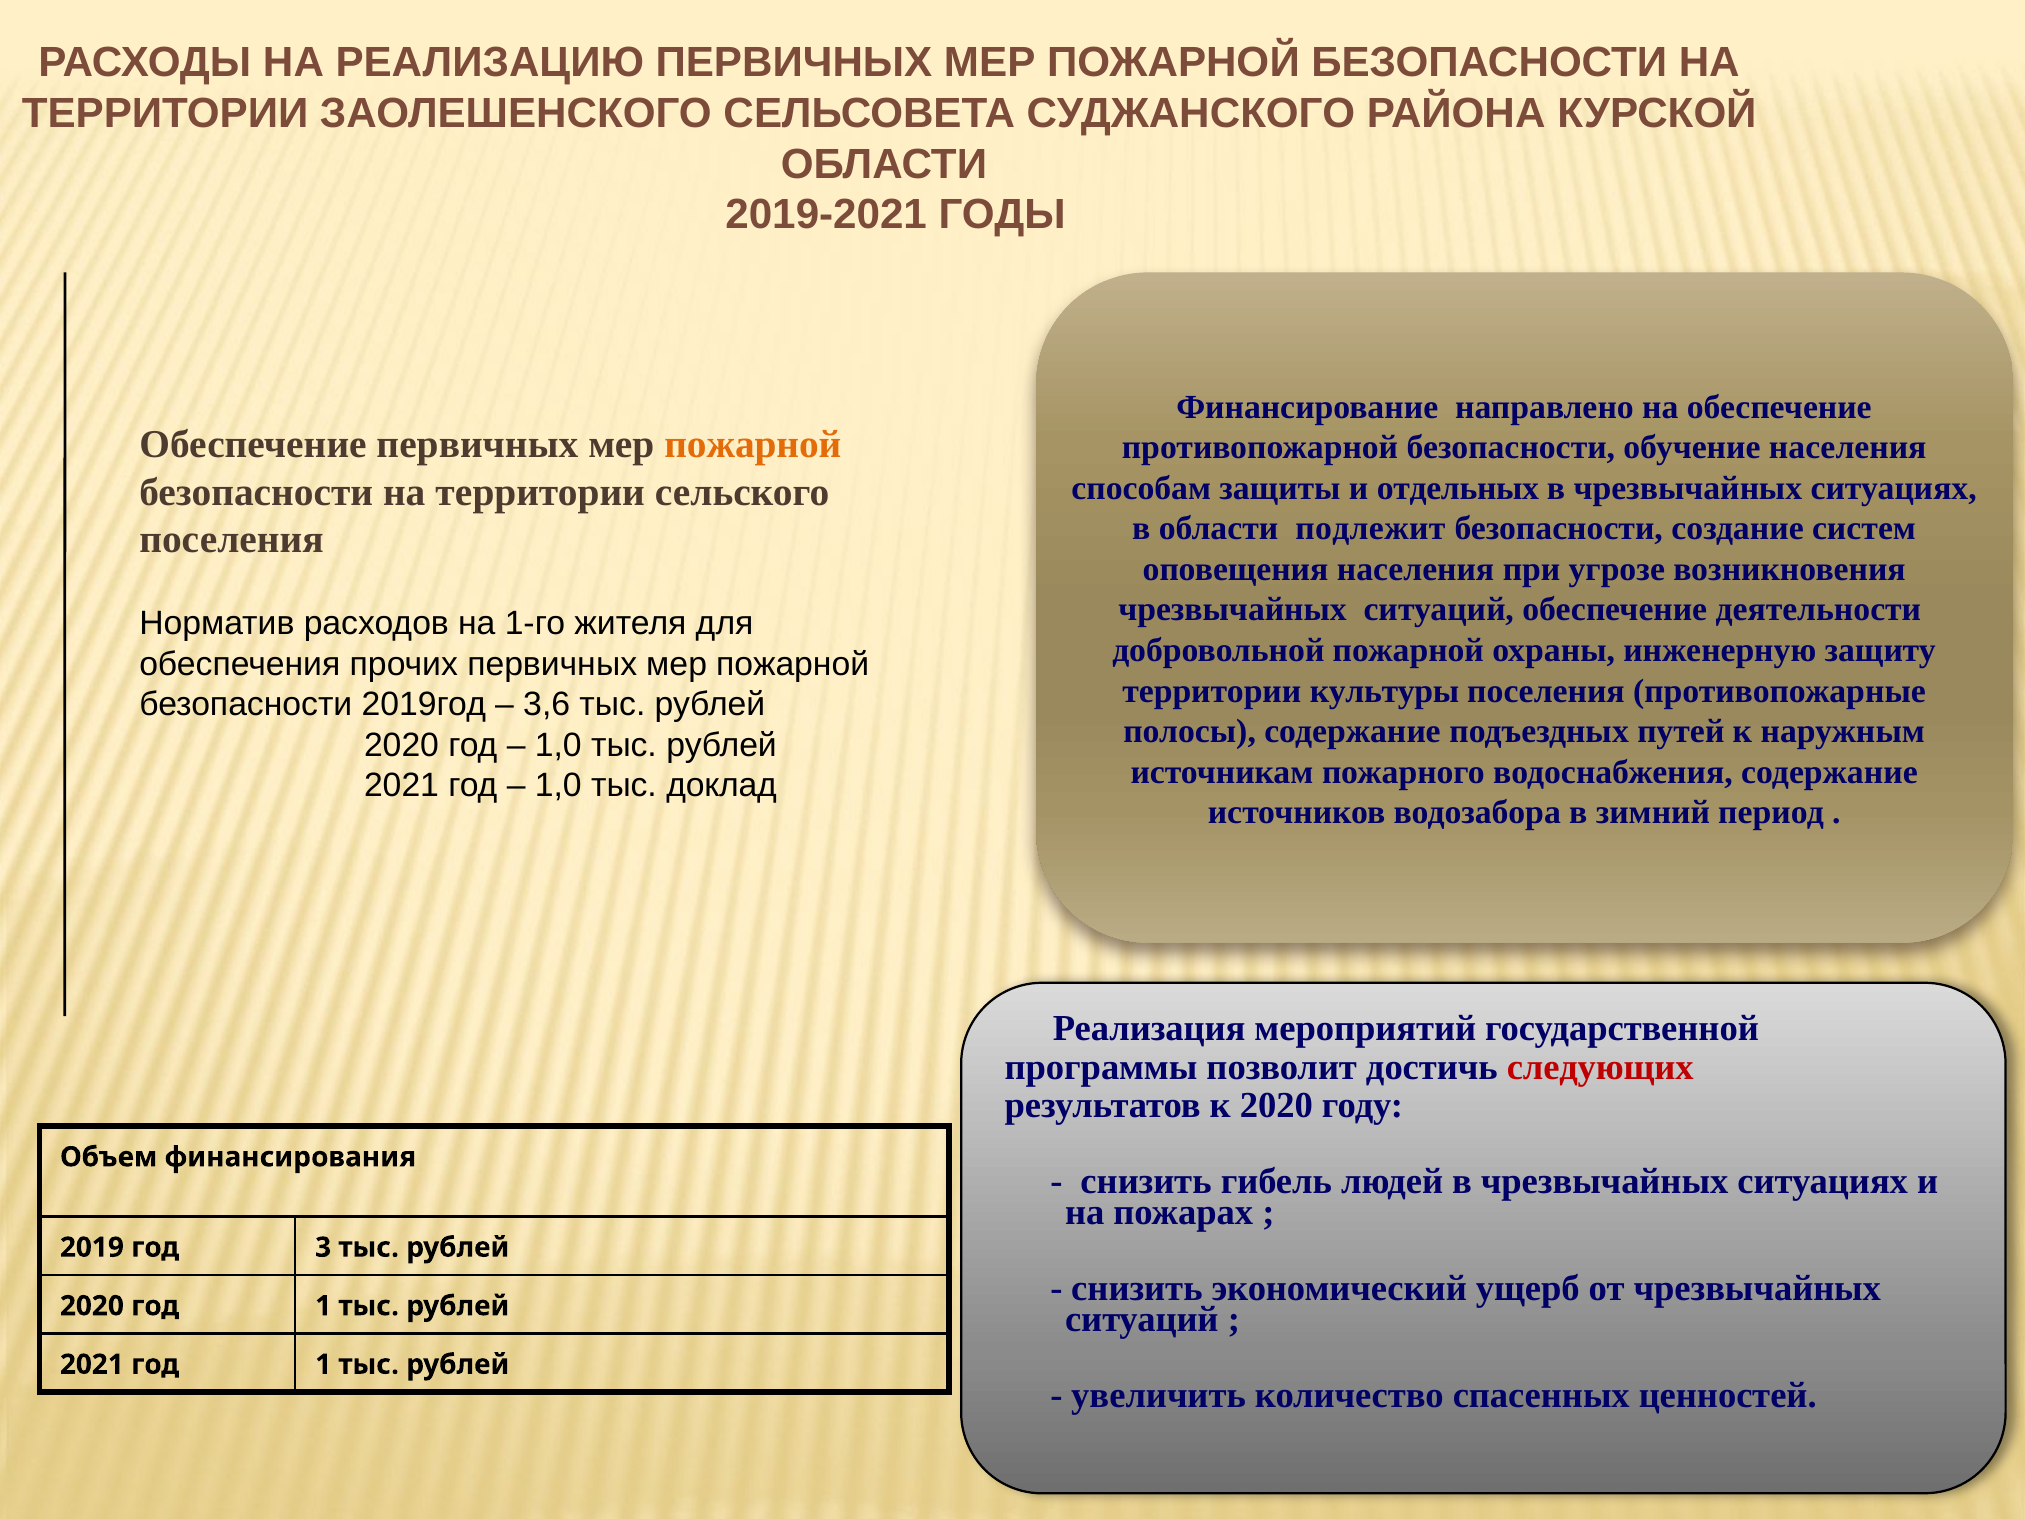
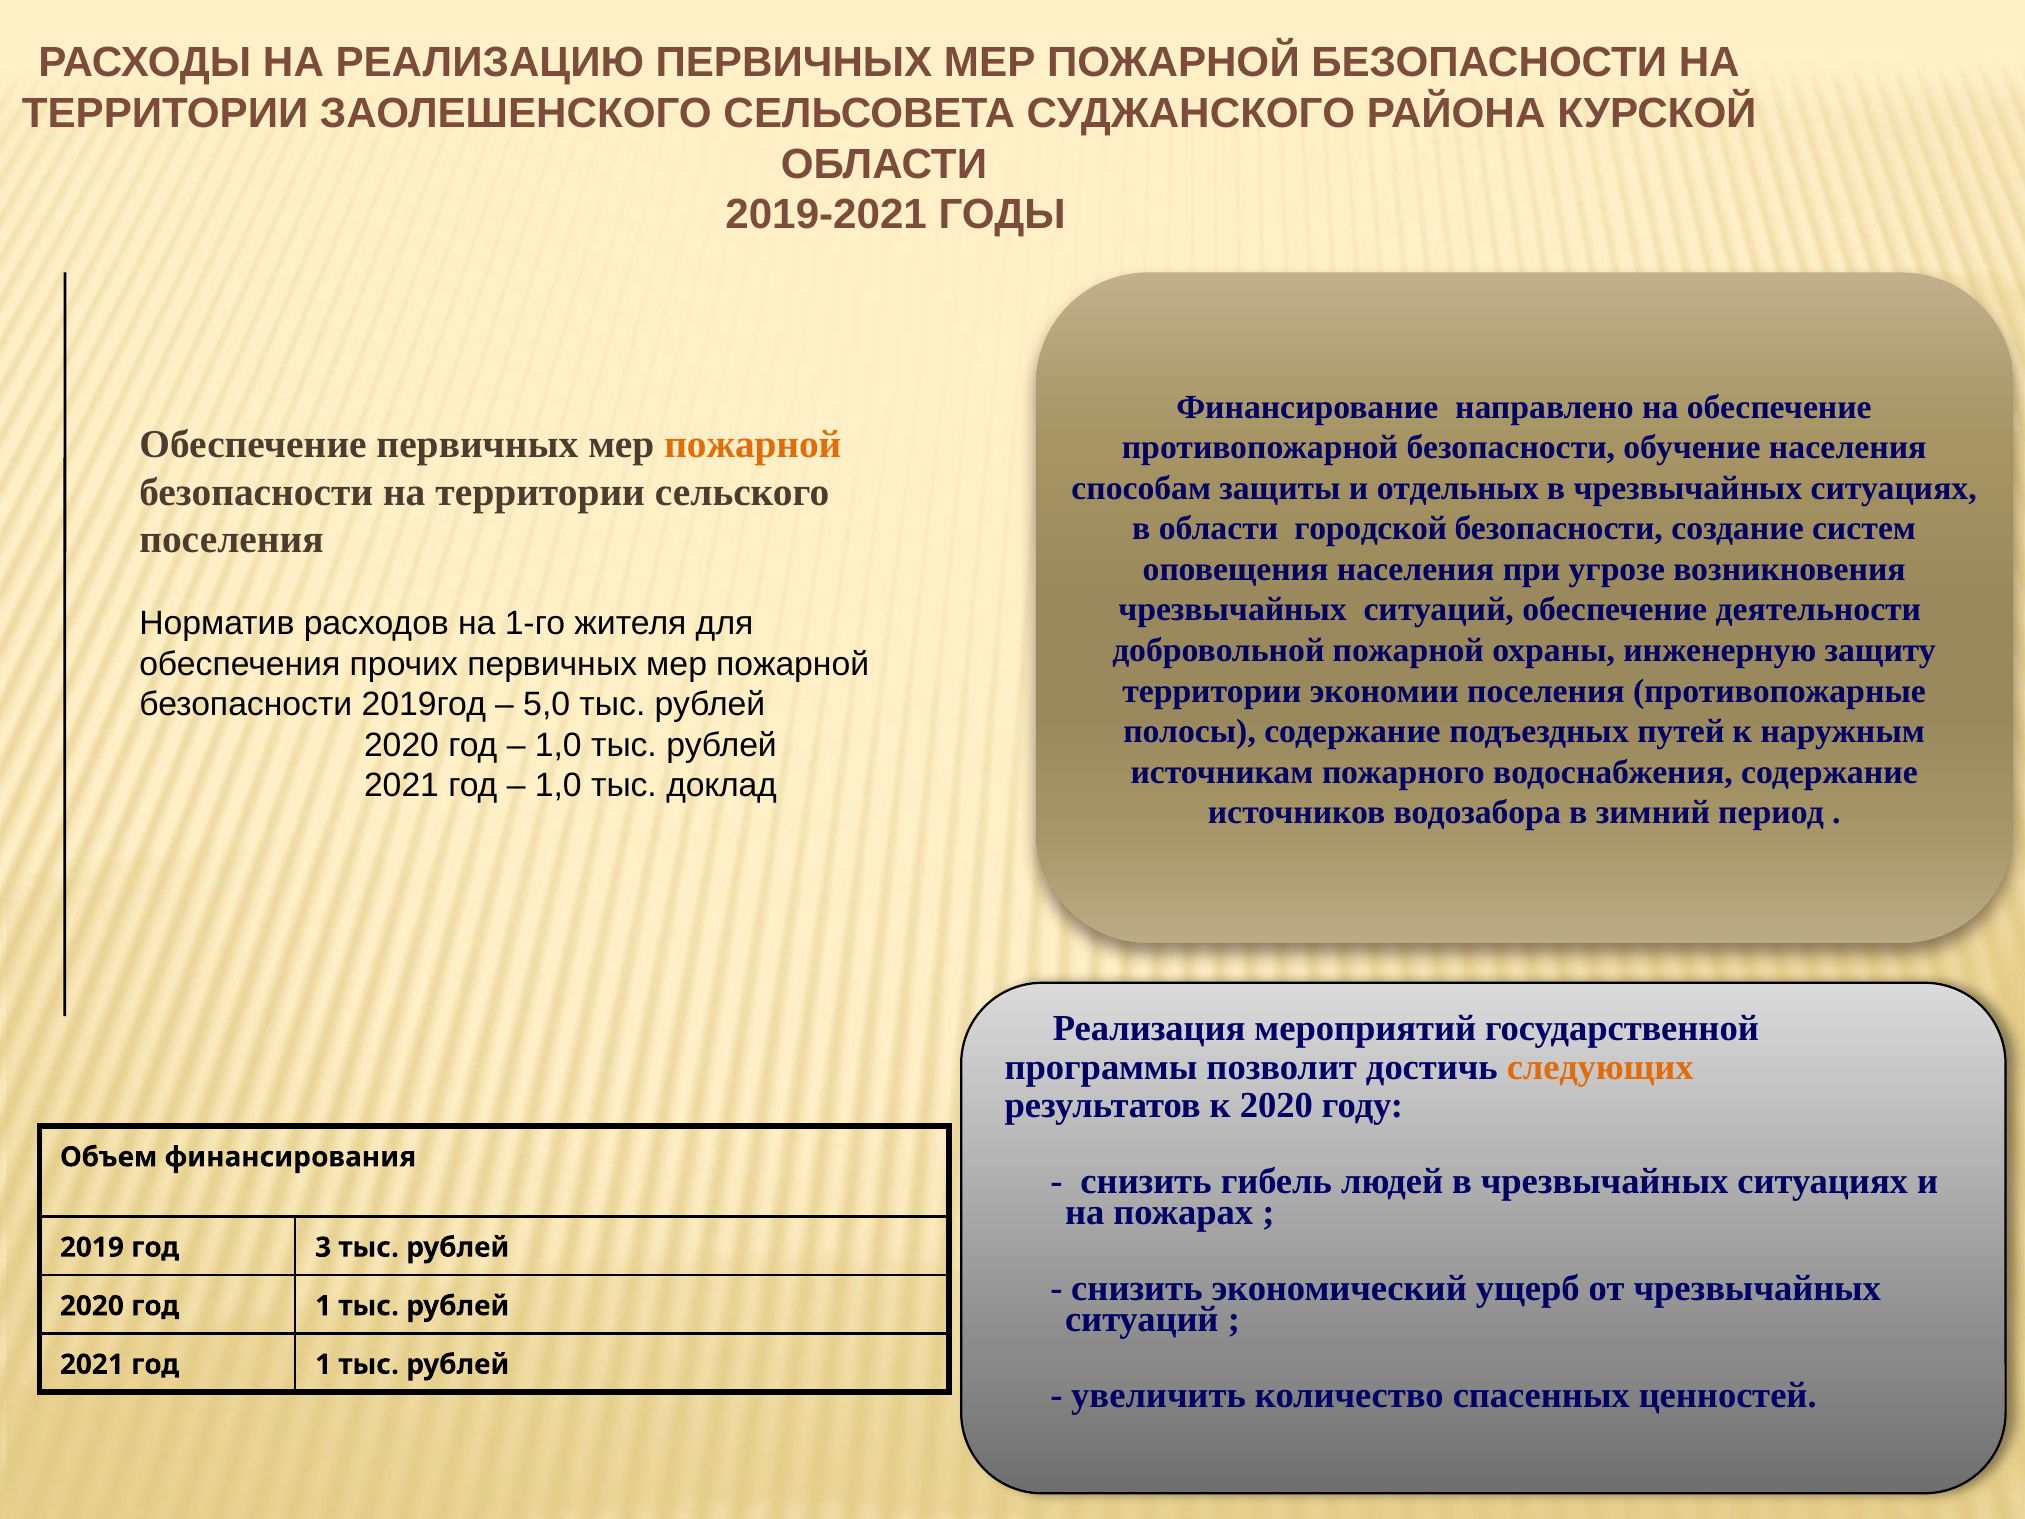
подлежит: подлежит -> городской (1371, 529)
культуры: культуры -> экономии (1384, 691)
3,6: 3,6 -> 5,0 (547, 704)
следующих colour: red -> orange (1600, 1067)
